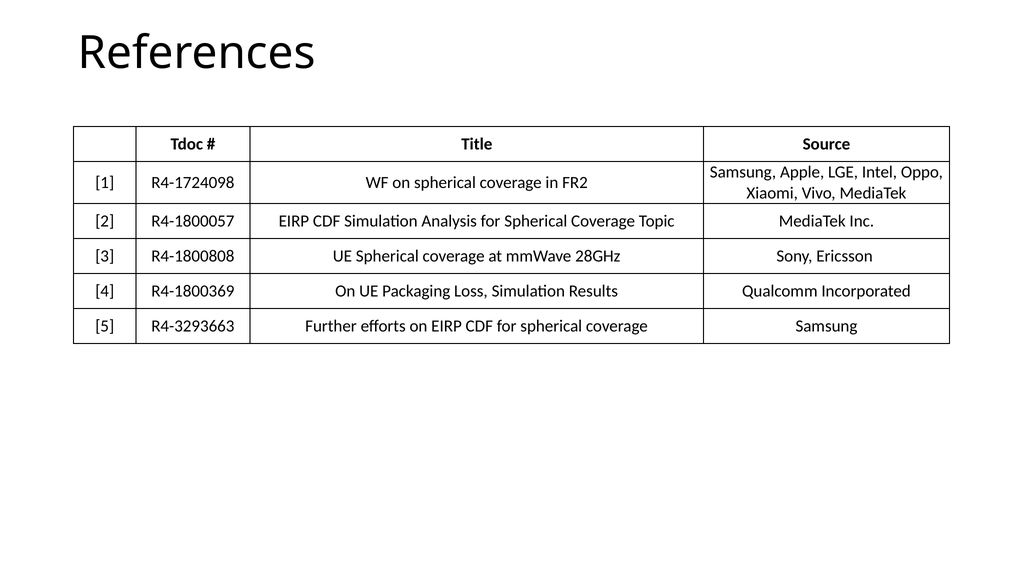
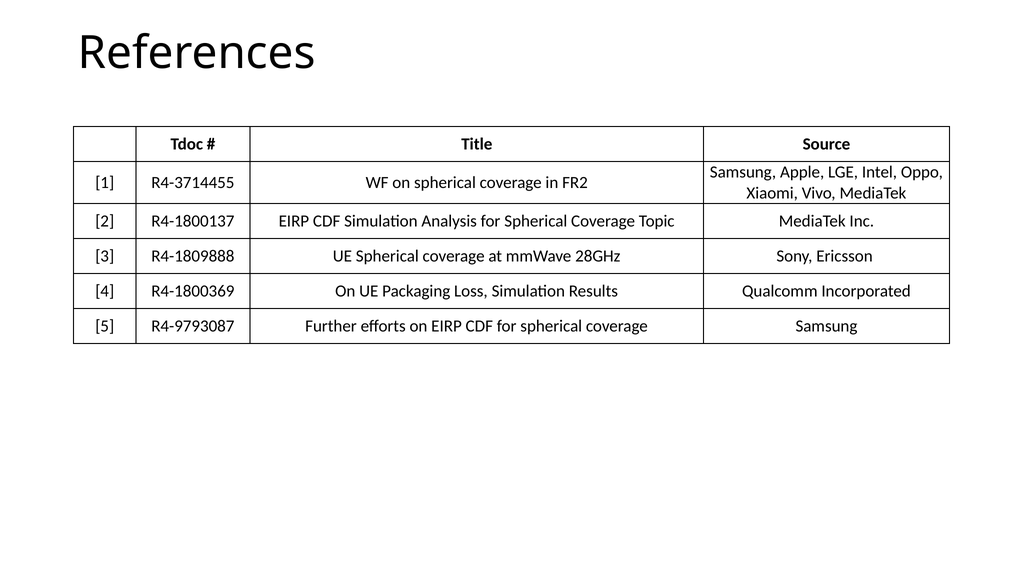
R4-1724098: R4-1724098 -> R4-3714455 (193, 183)
R4-1800057: R4-1800057 -> R4-1800137 (193, 221)
R4-1800808: R4-1800808 -> R4-1809888 (193, 256)
R4-3293663: R4-3293663 -> R4-9793087 (193, 326)
